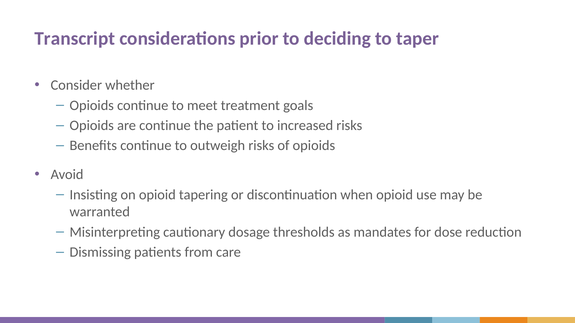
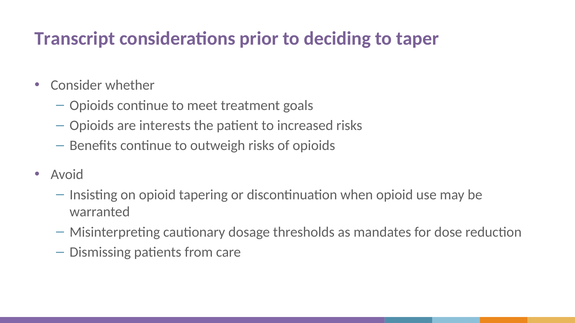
are continue: continue -> interests (165, 126)
